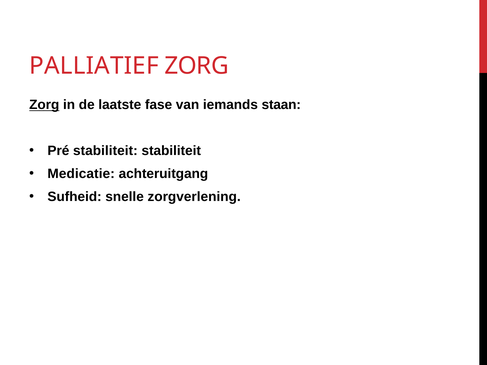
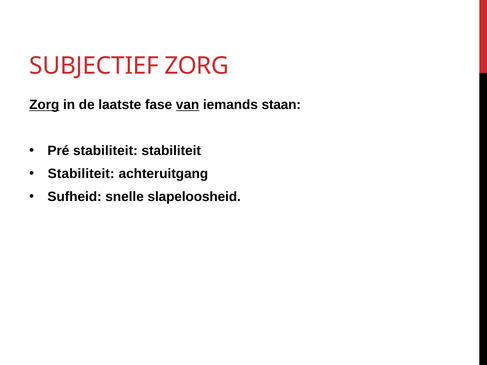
PALLIATIEF: PALLIATIEF -> SUBJECTIEF (94, 66)
van underline: none -> present (188, 105)
Medicatie: Medicatie -> Stabiliteit (81, 174)
zorgverlening: zorgverlening -> slapeloosheid (194, 197)
